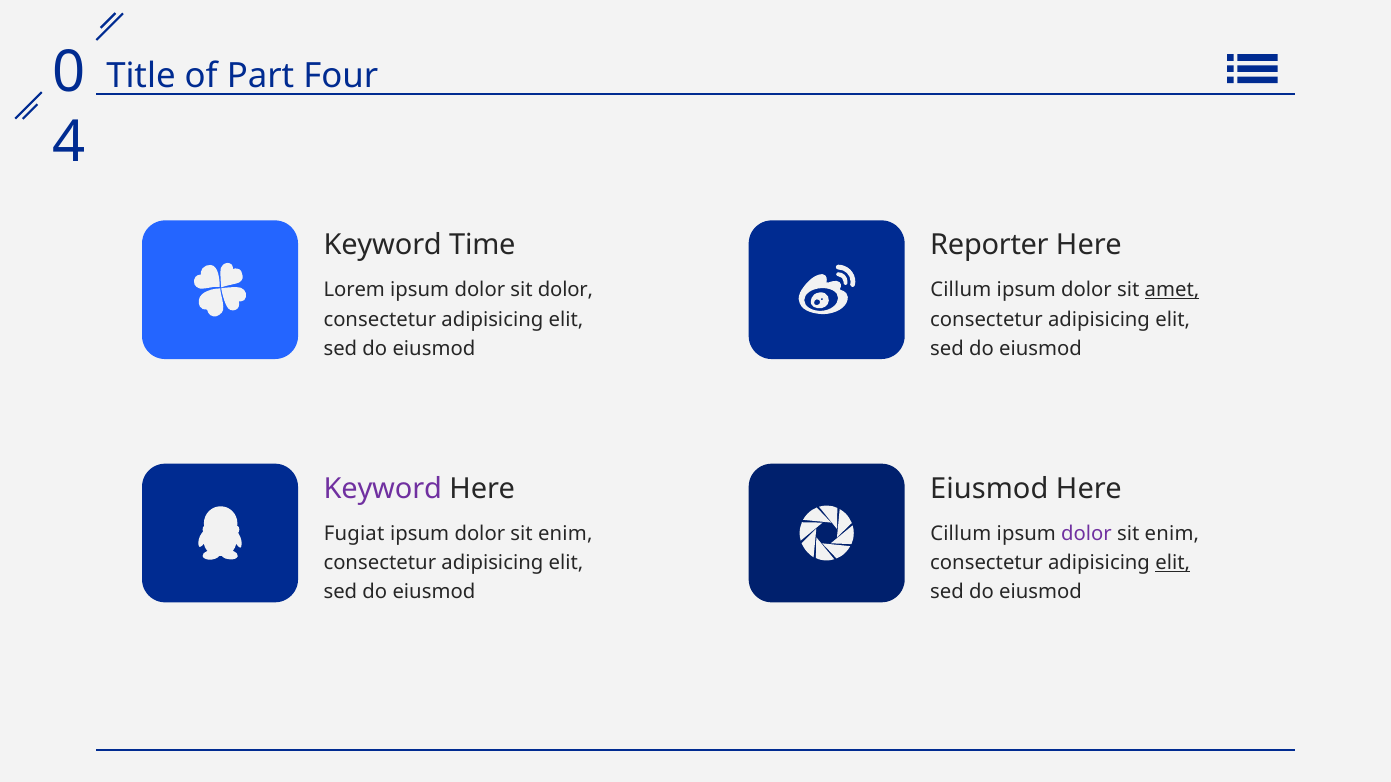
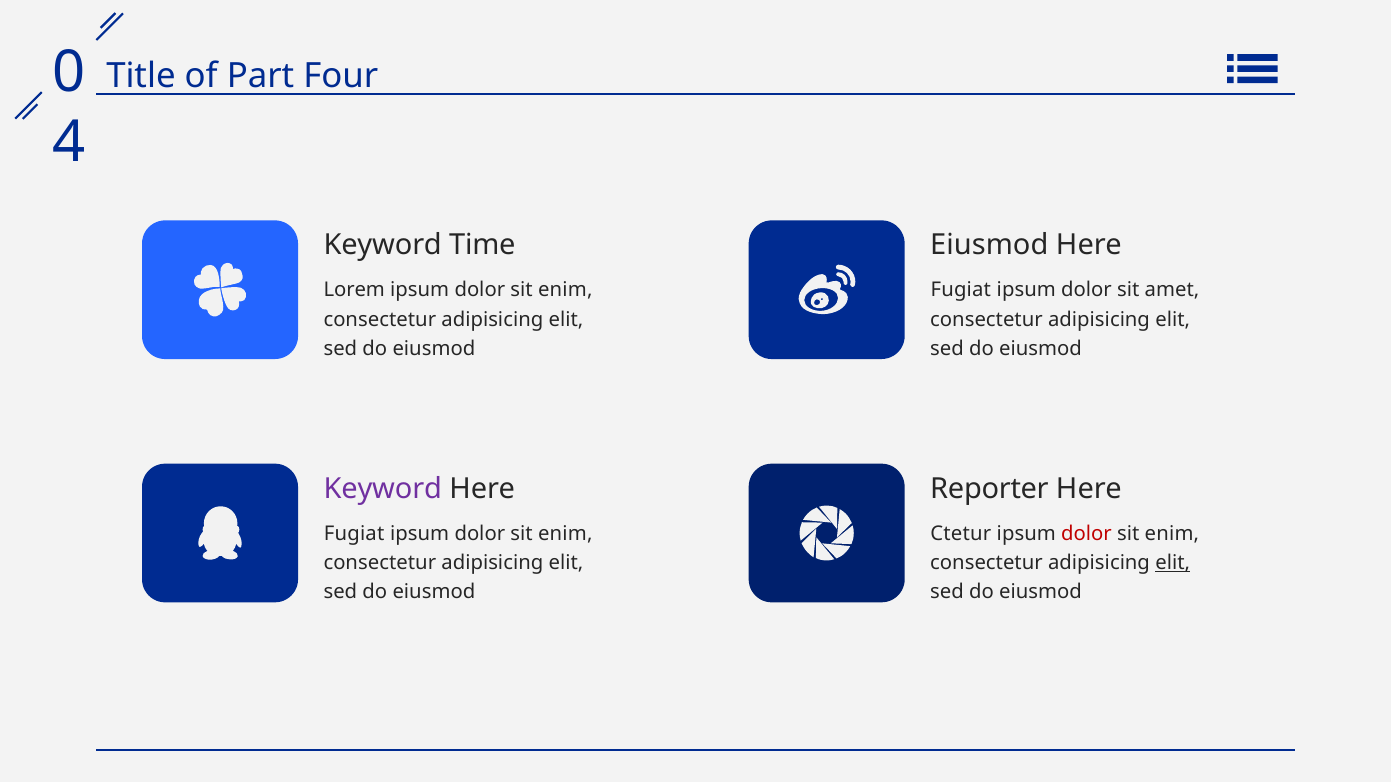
Reporter: Reporter -> Eiusmod (989, 246)
dolor: dolor -> enim (565, 290)
Cillum: Cillum -> Fugiat (961, 290)
amet underline: present -> none (1172, 290)
Eiusmod: Eiusmod -> Reporter (989, 489)
Cillum: Cillum -> Ctetur (961, 534)
dolor colour: purple -> red (1087, 534)
